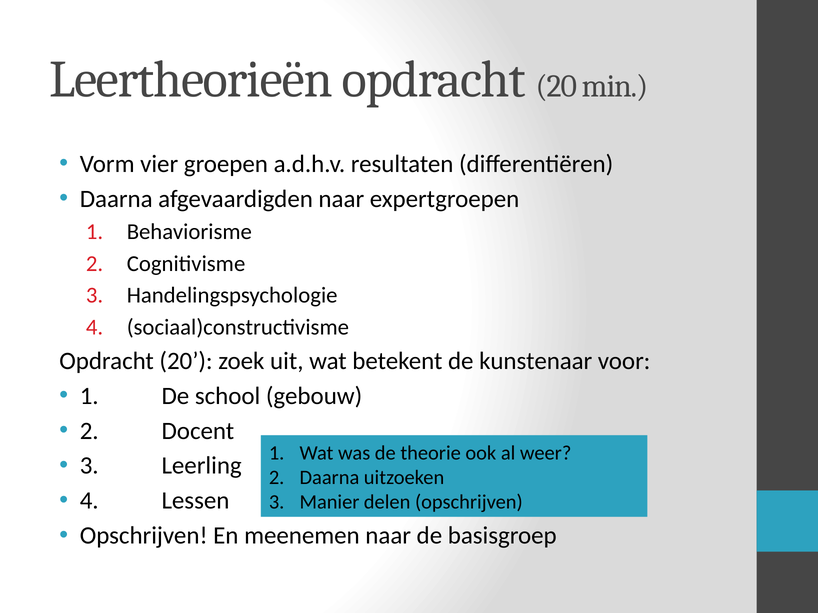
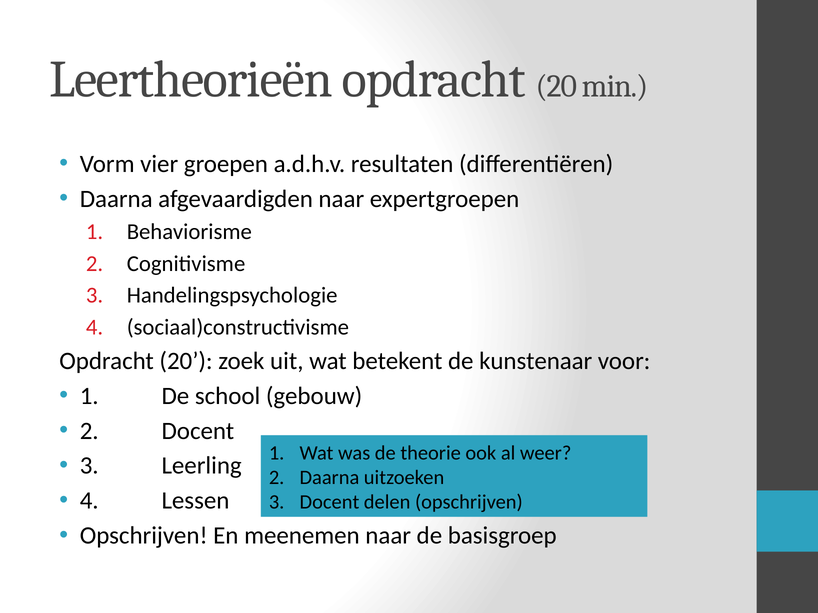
3 Manier: Manier -> Docent (329, 502)
